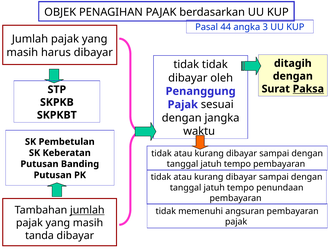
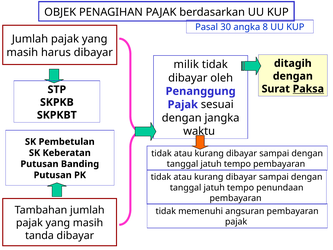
44: 44 -> 30 (226, 27)
3: 3 -> 8 (265, 27)
tidak: tidak -> milik (186, 64)
jumlah underline: present -> none (87, 210)
